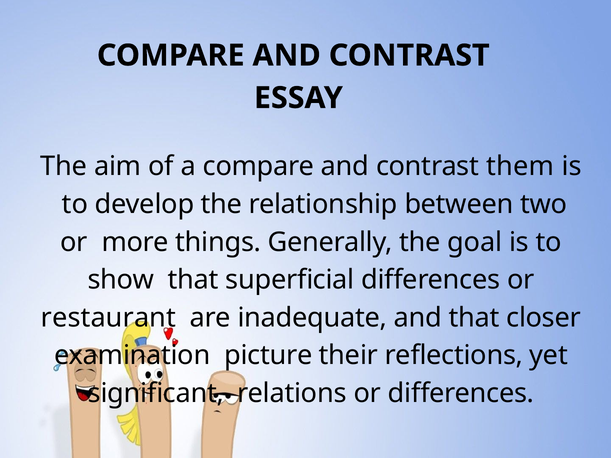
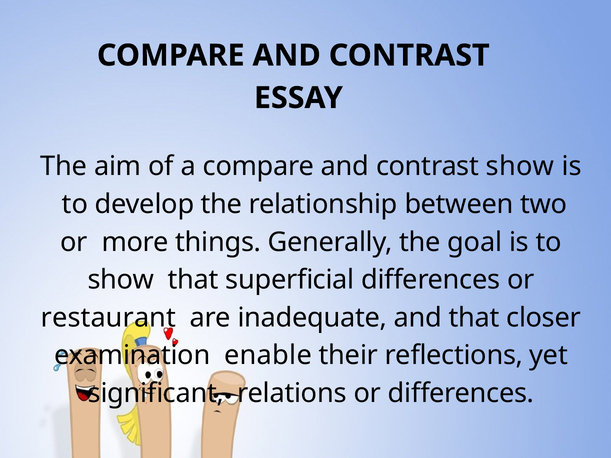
contrast them: them -> show (520, 167)
picture: picture -> enable (268, 356)
